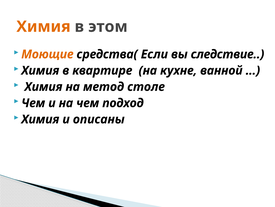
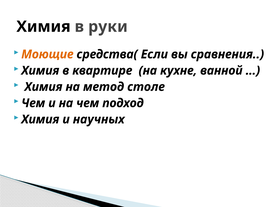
Химия colour: orange -> black (44, 27)
этом: этом -> руки (108, 27)
следствие: следствие -> сравнения (227, 54)
описаны: описаны -> научных (99, 119)
